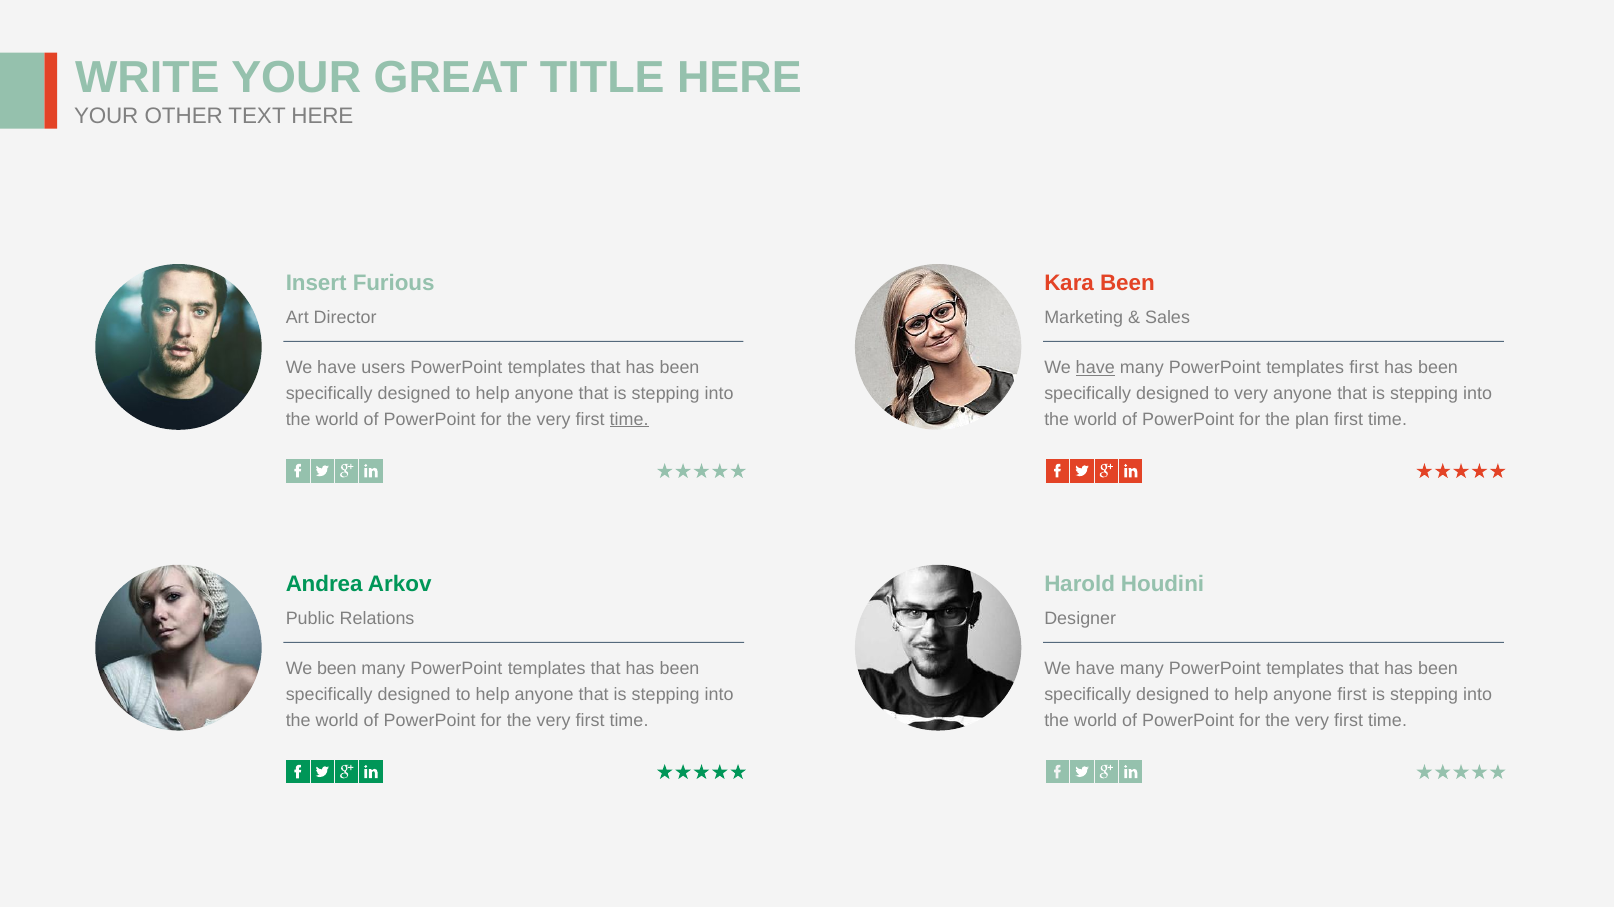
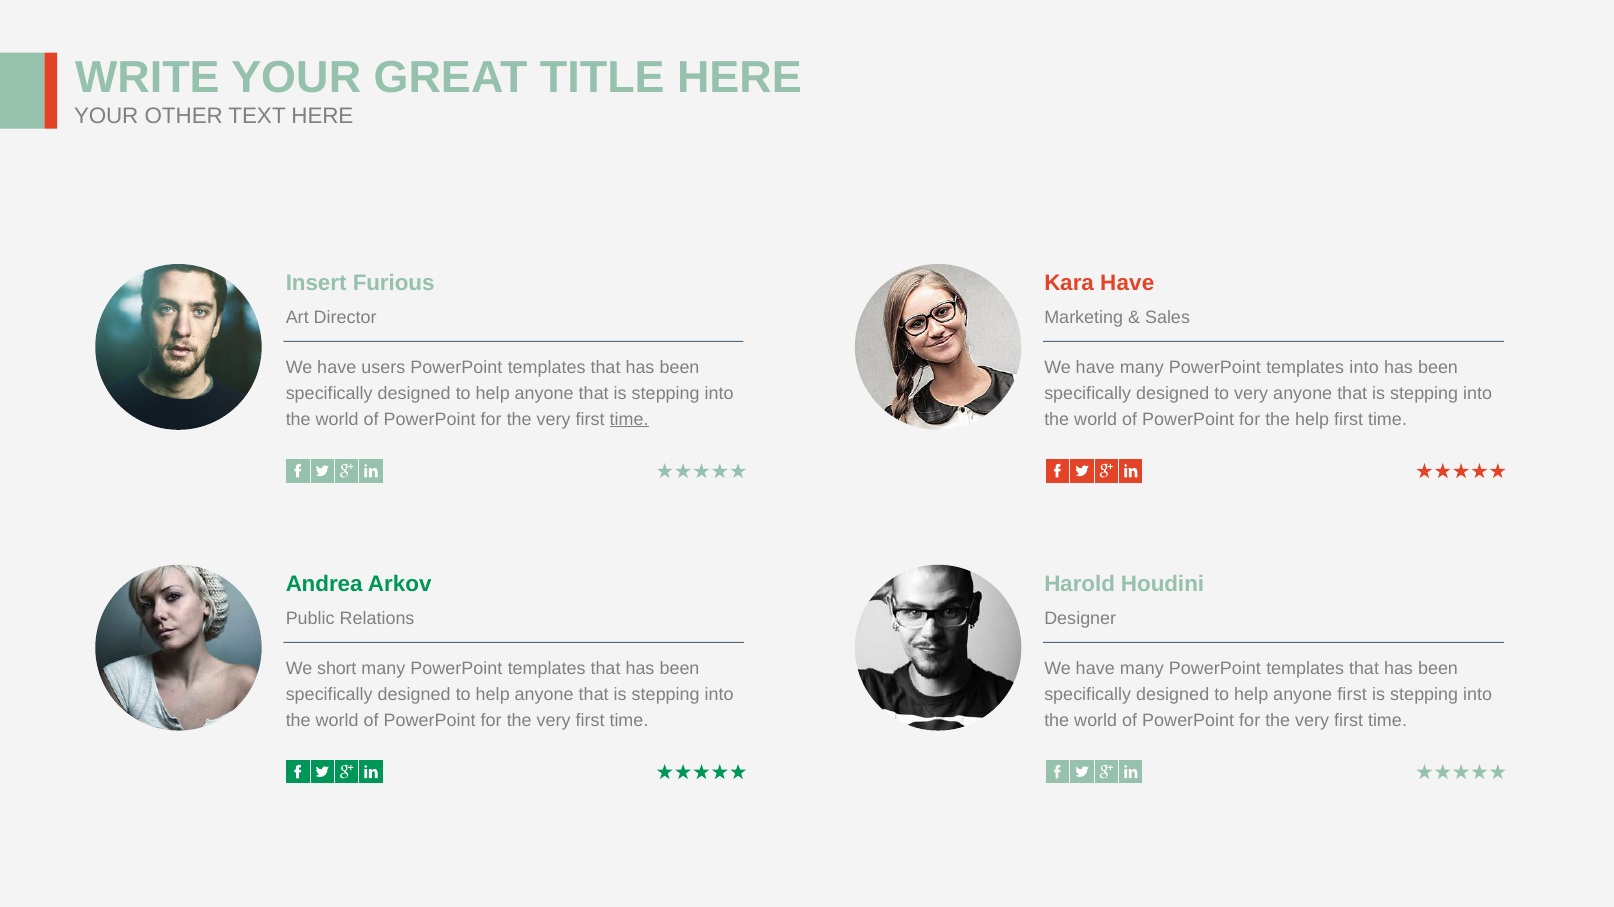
Kara Been: Been -> Have (1127, 284)
have underline: present -> none (1095, 368)
templates first: first -> into (1364, 368)
the plan: plan -> help (1312, 419)
We been: been -> short (337, 669)
